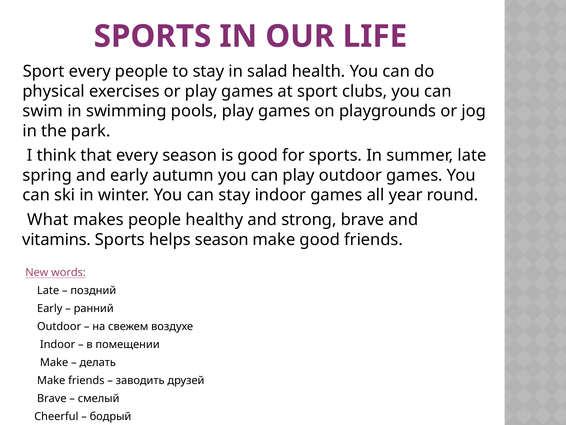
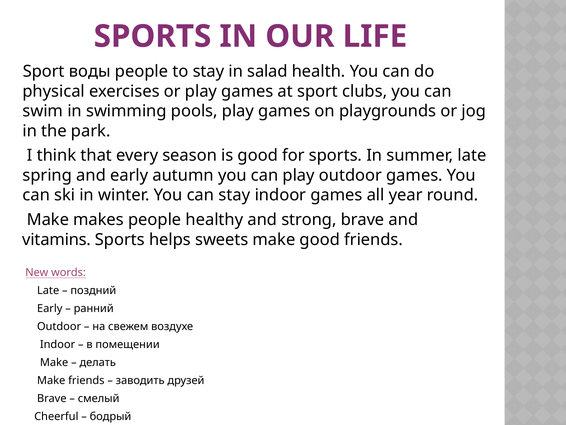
Sport every: every -> воды (90, 71)
What: What -> Make (48, 219)
helps season: season -> sweets (222, 239)
